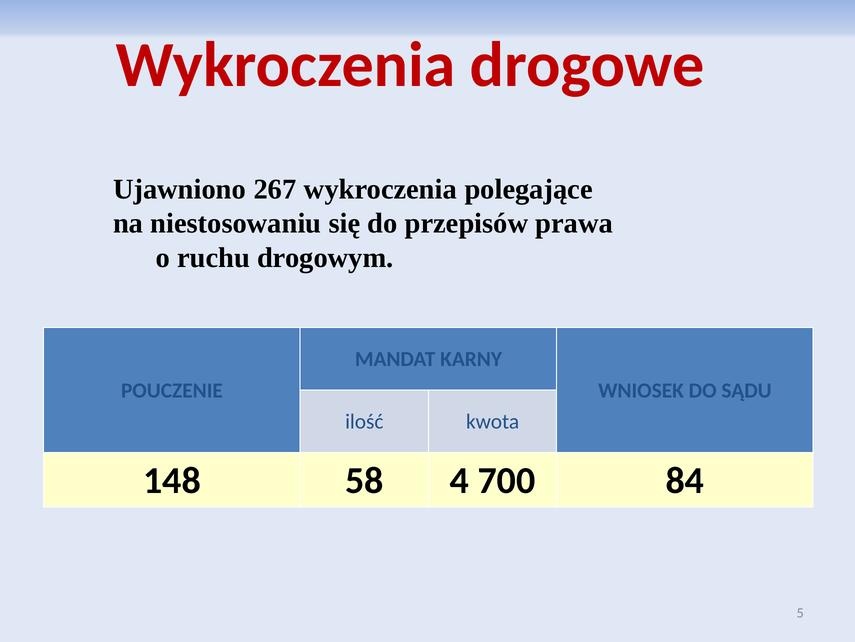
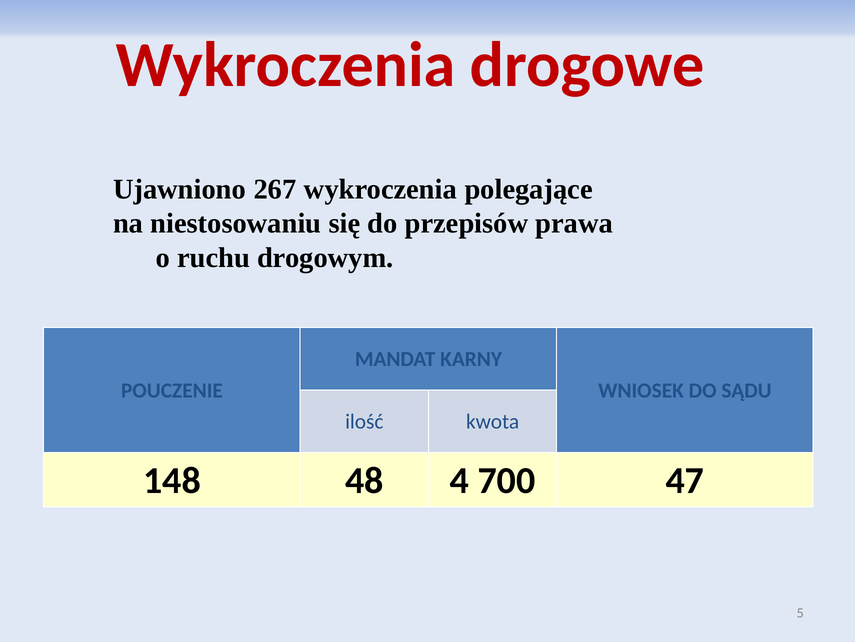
58: 58 -> 48 (364, 480)
84: 84 -> 47 (685, 480)
